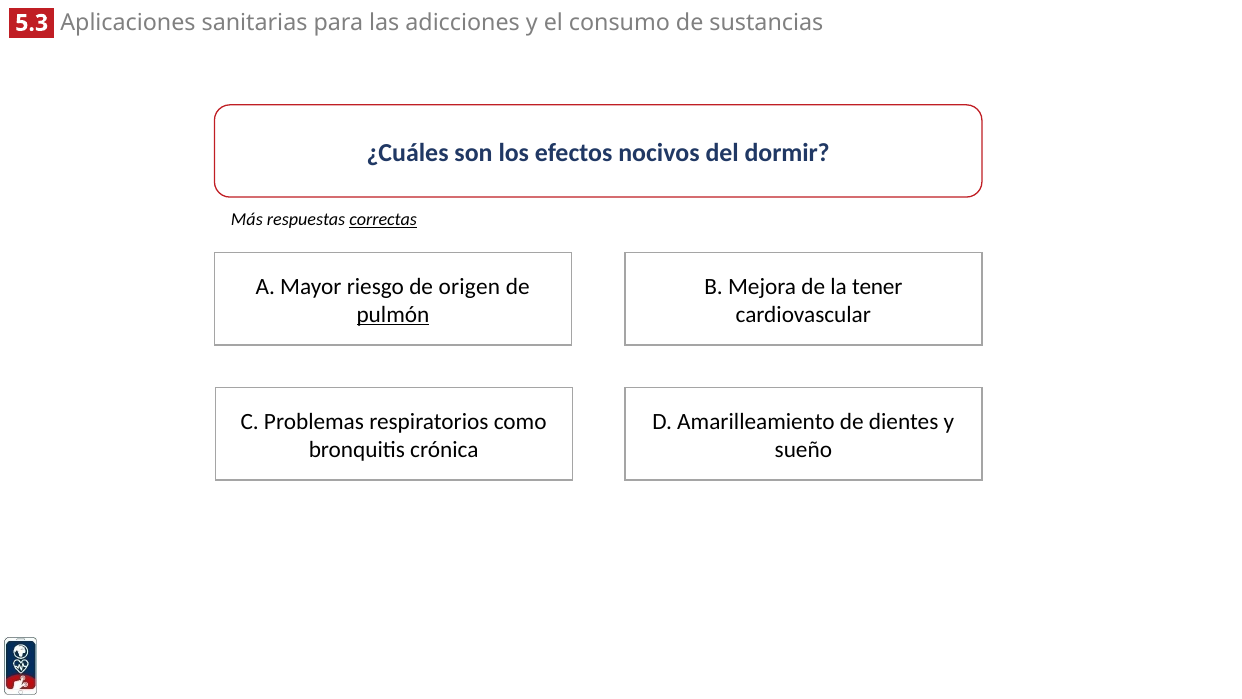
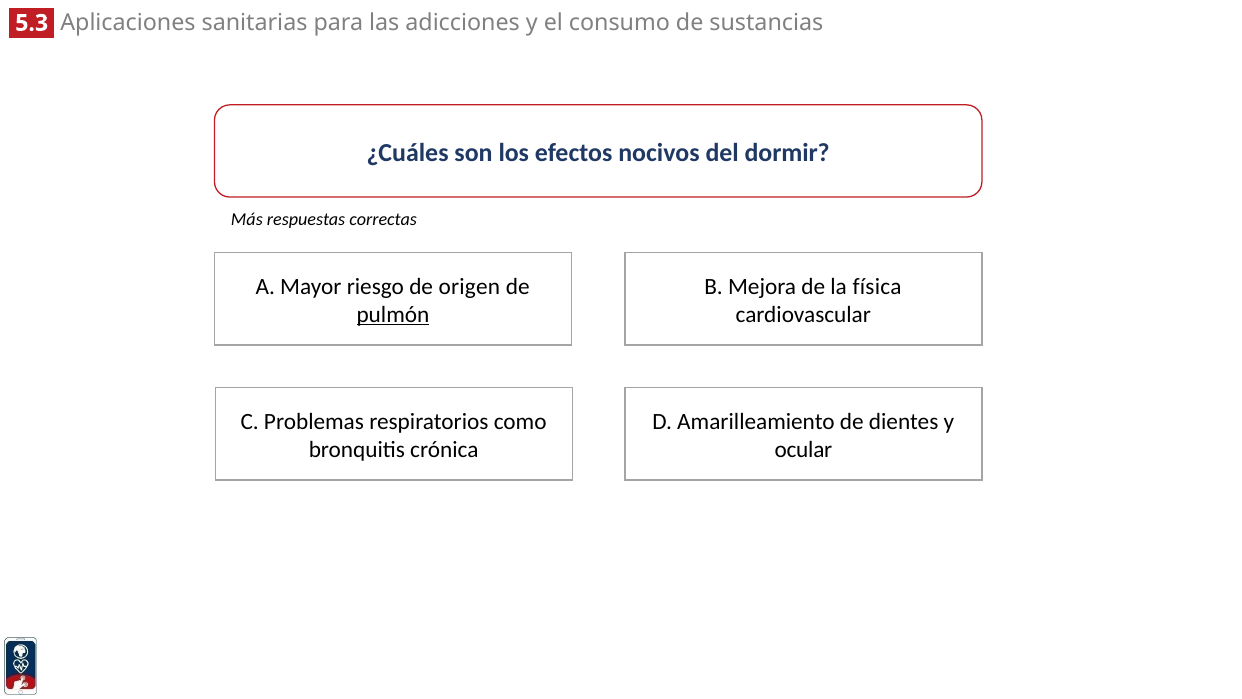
correctas underline: present -> none (383, 219)
tener: tener -> física (877, 286)
sueño: sueño -> ocular (803, 449)
